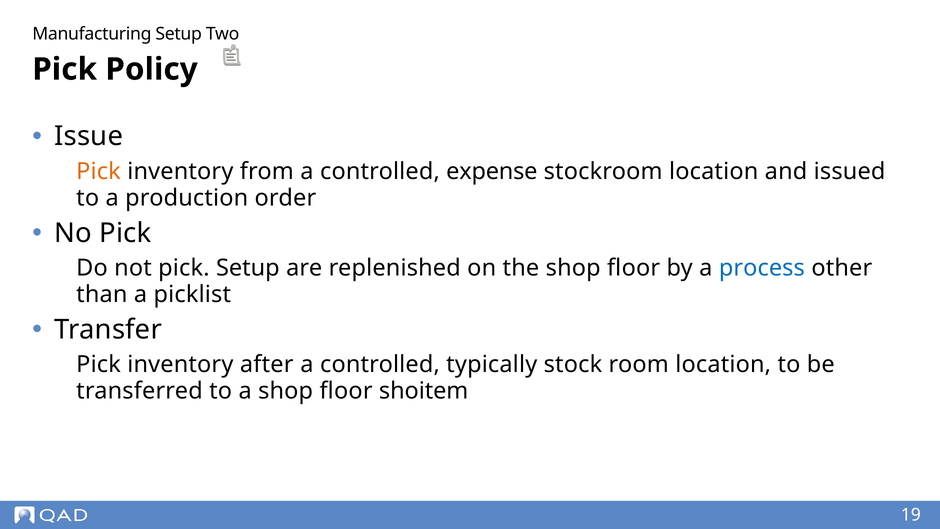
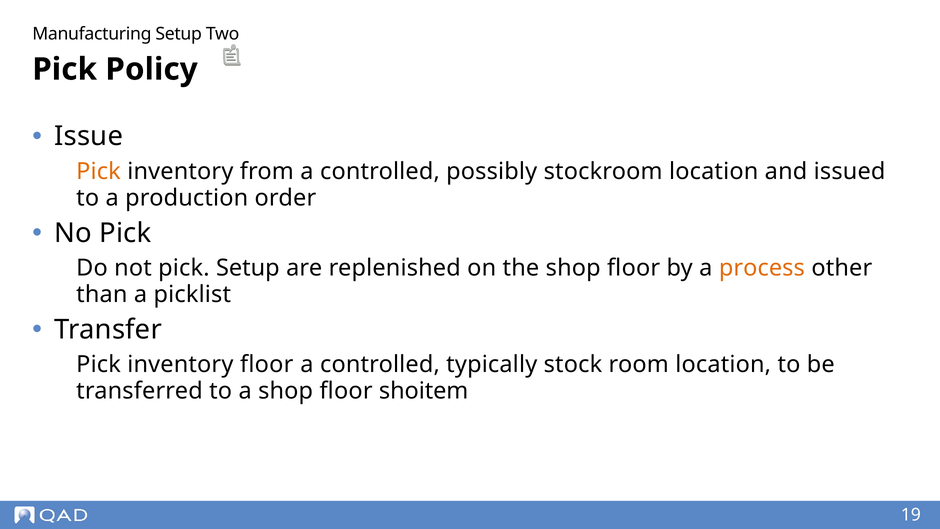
expense: expense -> possibly (492, 171)
process colour: blue -> orange (762, 268)
inventory after: after -> floor (267, 364)
